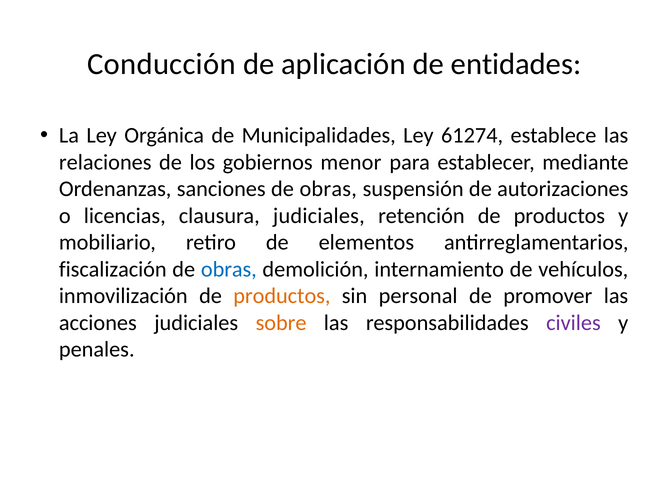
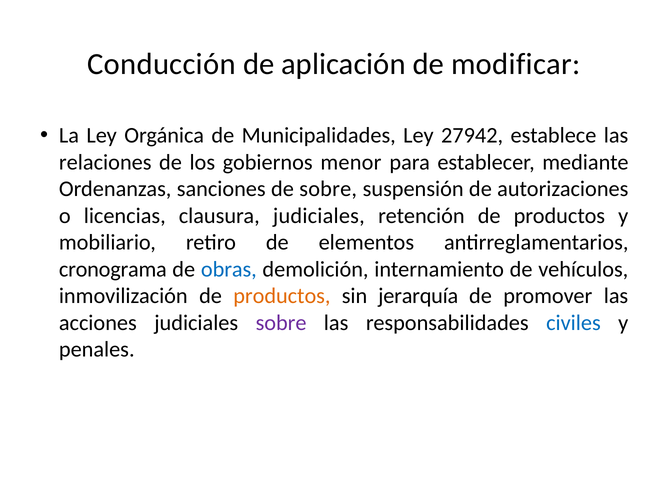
entidades: entidades -> modificar (516, 64)
61274: 61274 -> 27942 (472, 135)
sanciones de obras: obras -> sobre (328, 189)
fiscalización: fiscalización -> cronograma (113, 269)
personal: personal -> jerarquía (418, 296)
sobre colour: orange -> purple (281, 323)
civiles colour: purple -> blue (573, 323)
